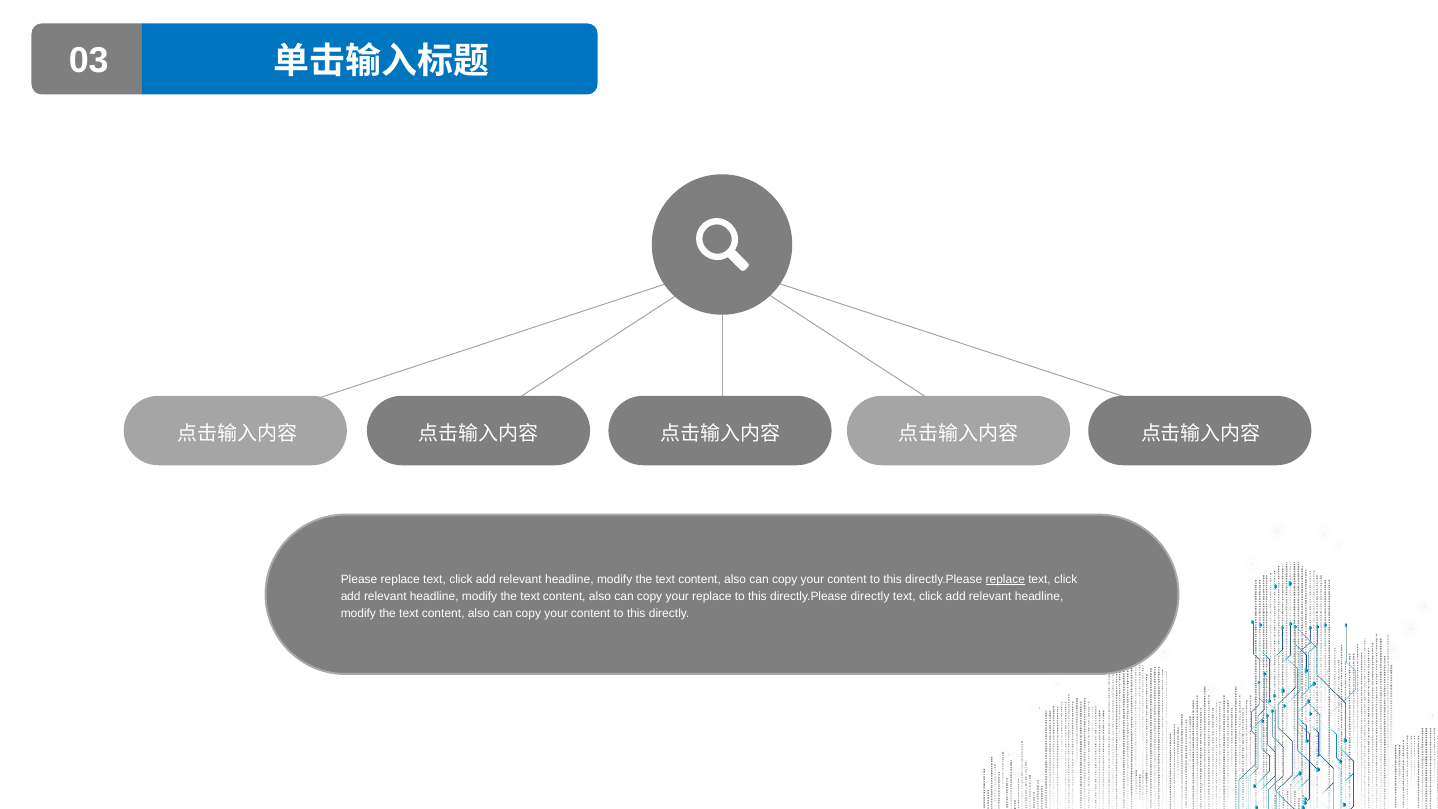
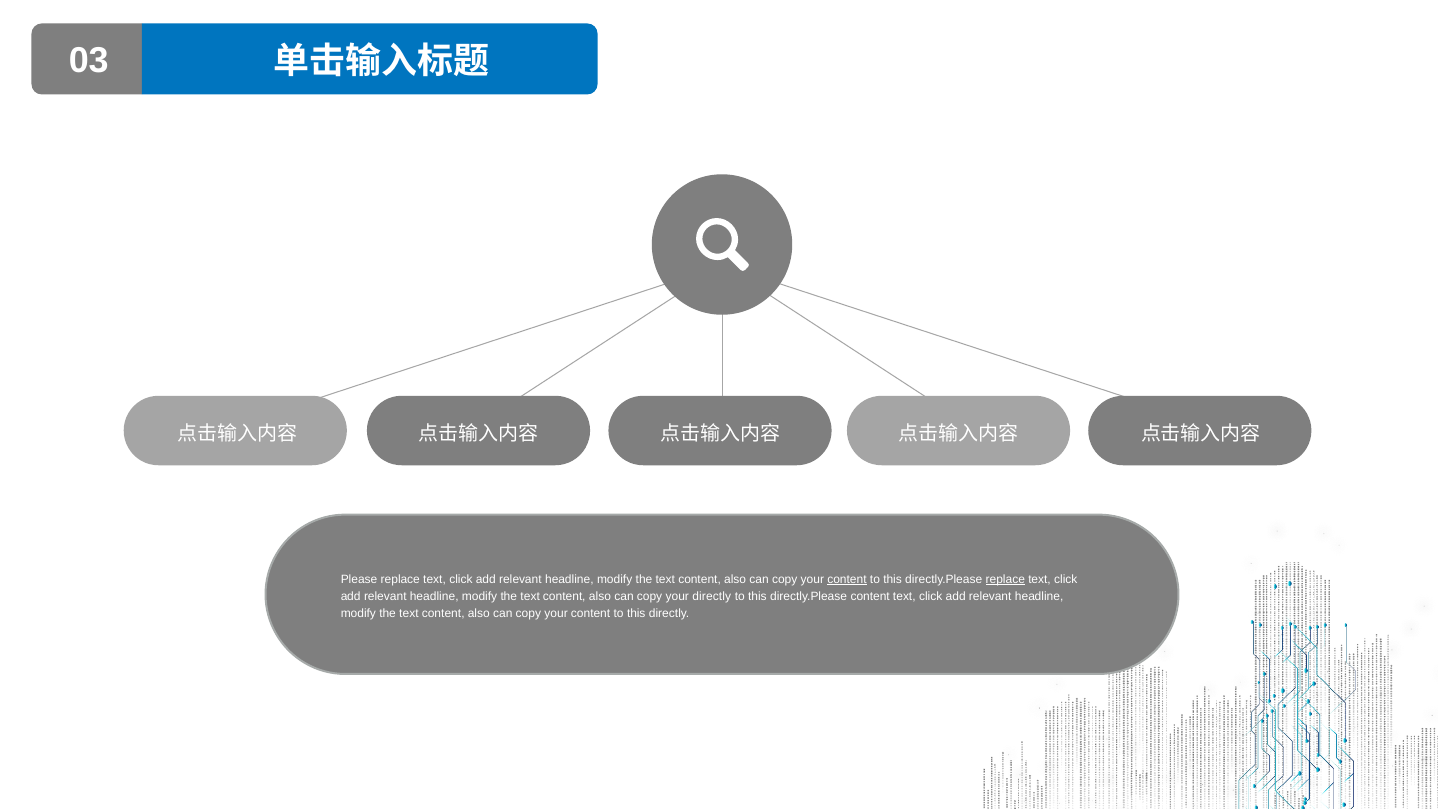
content underline: none -> present (847, 579)
your replace: replace -> directly (712, 597)
directly.Please directly: directly -> content (870, 597)
